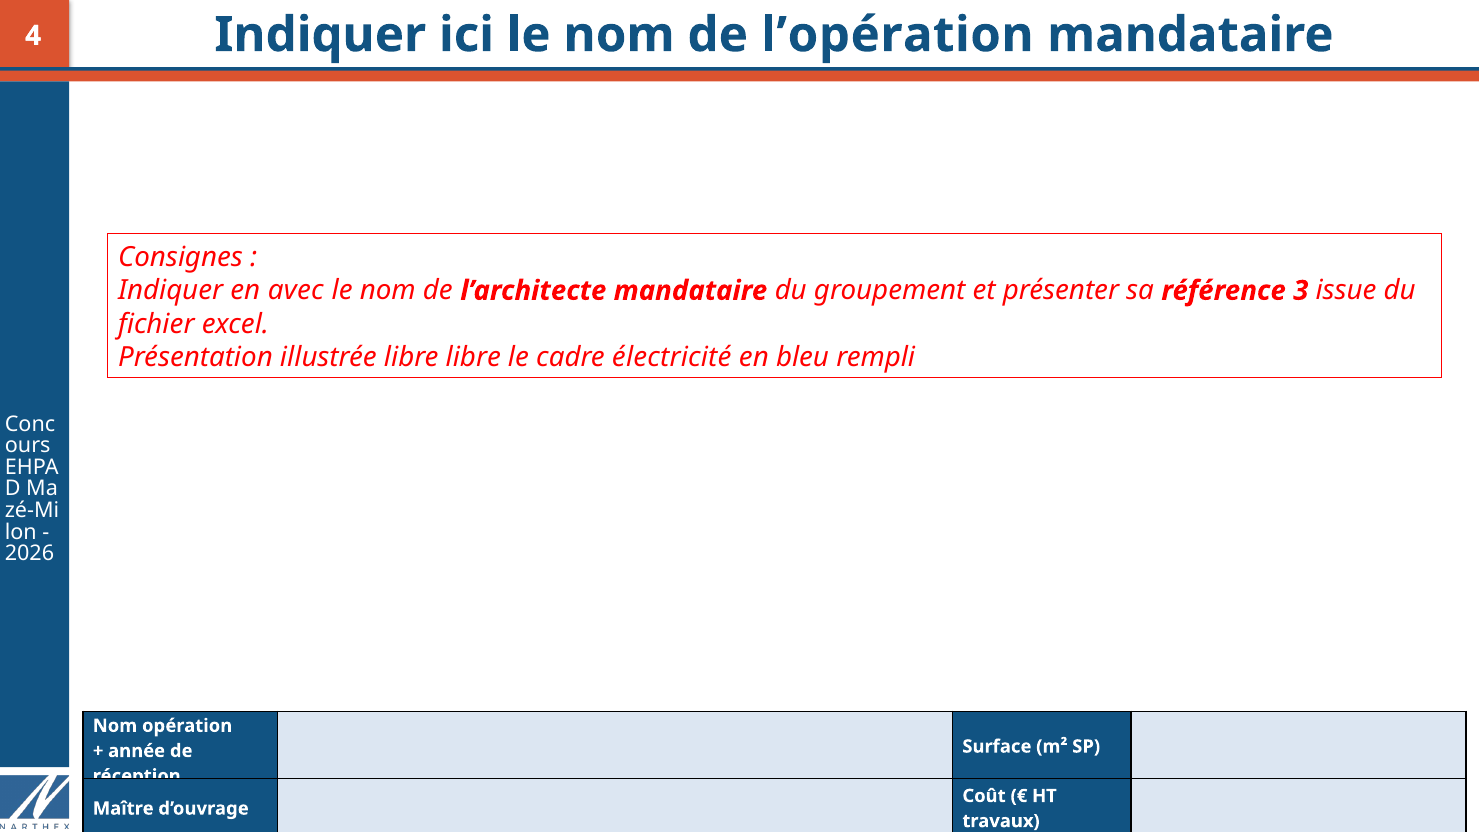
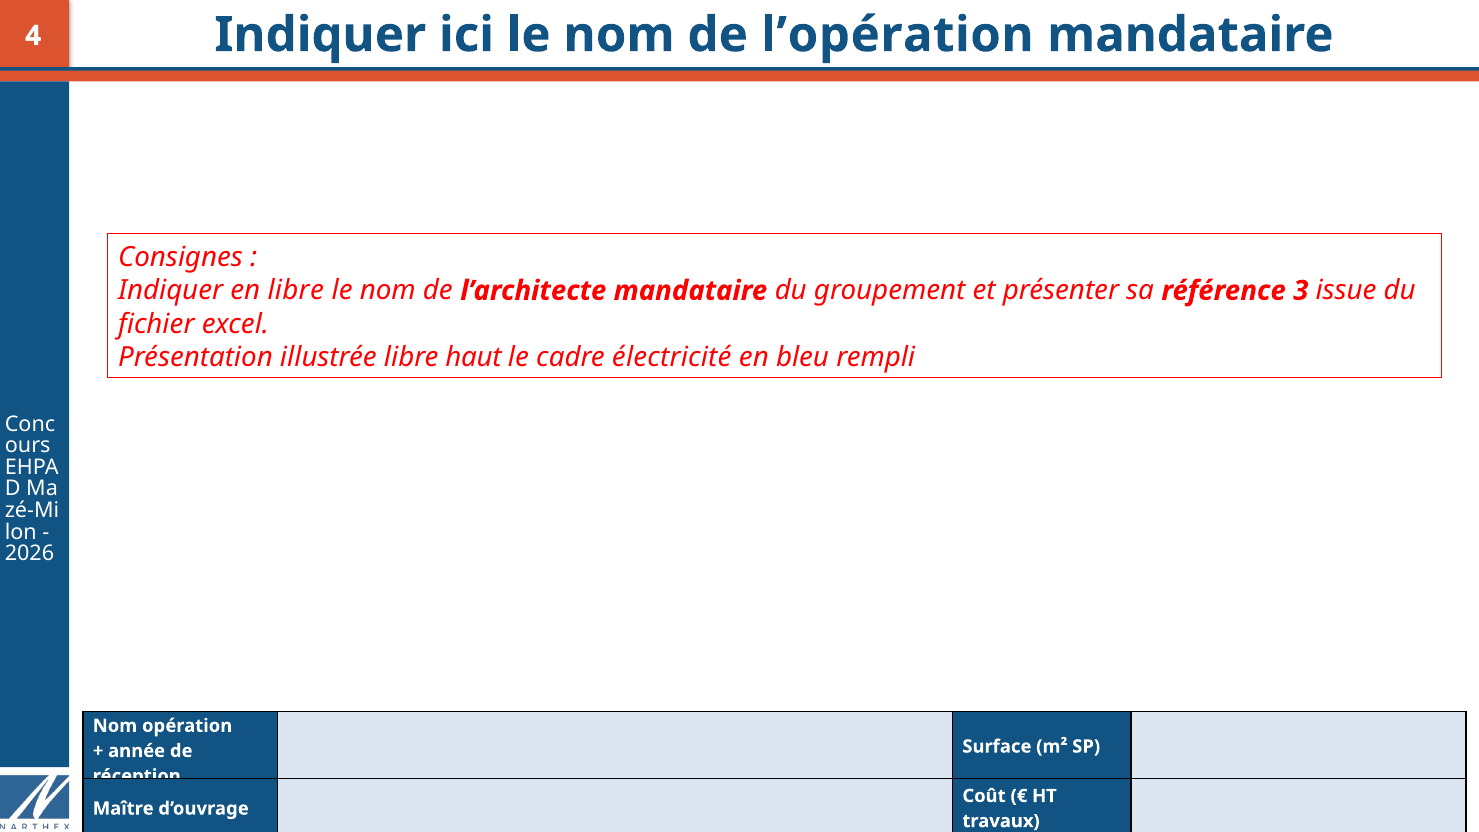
en avec: avec -> libre (296, 291)
libre libre: libre -> haut (473, 357)
